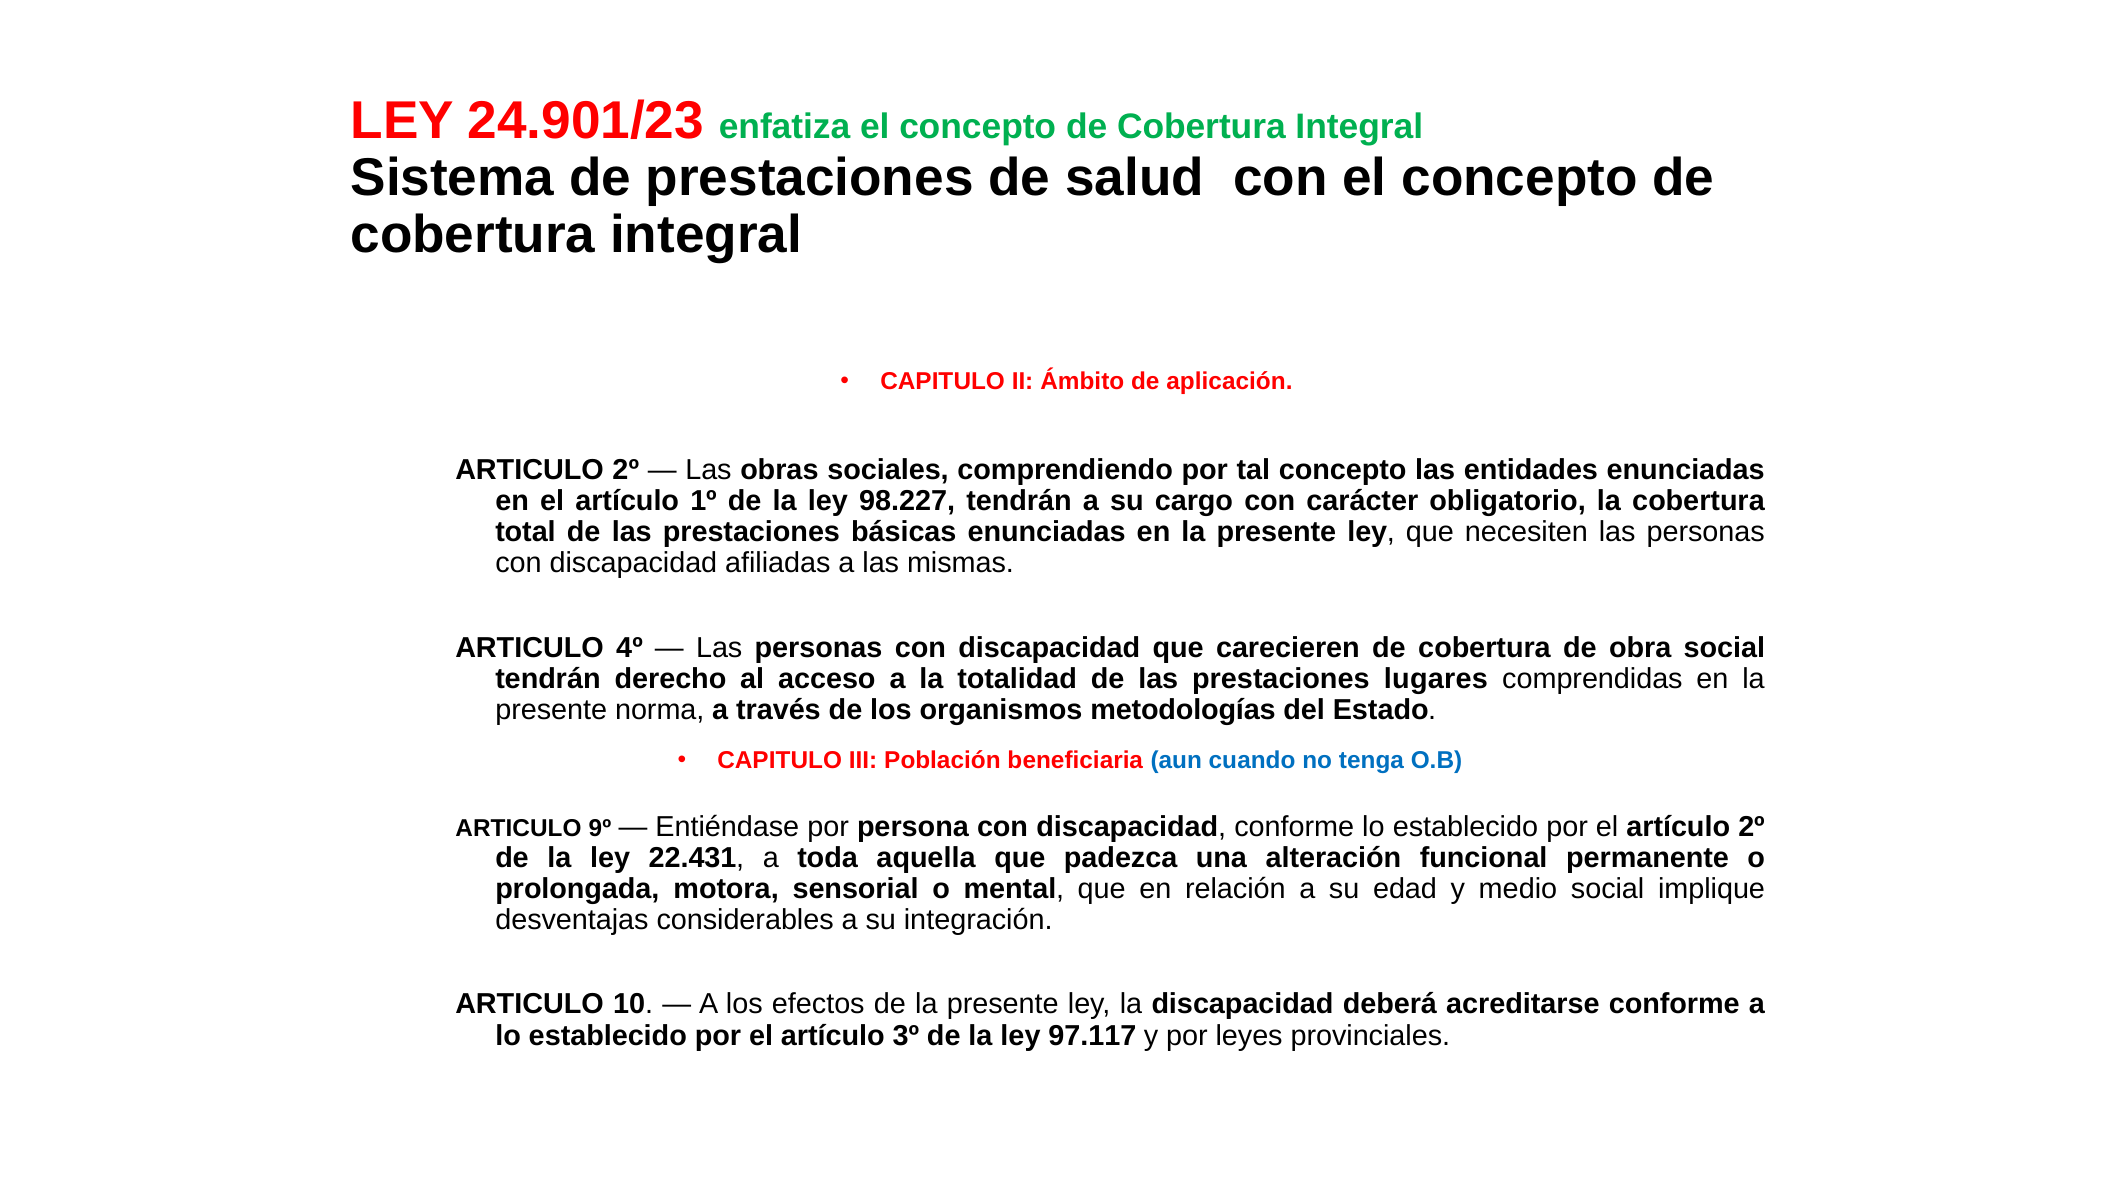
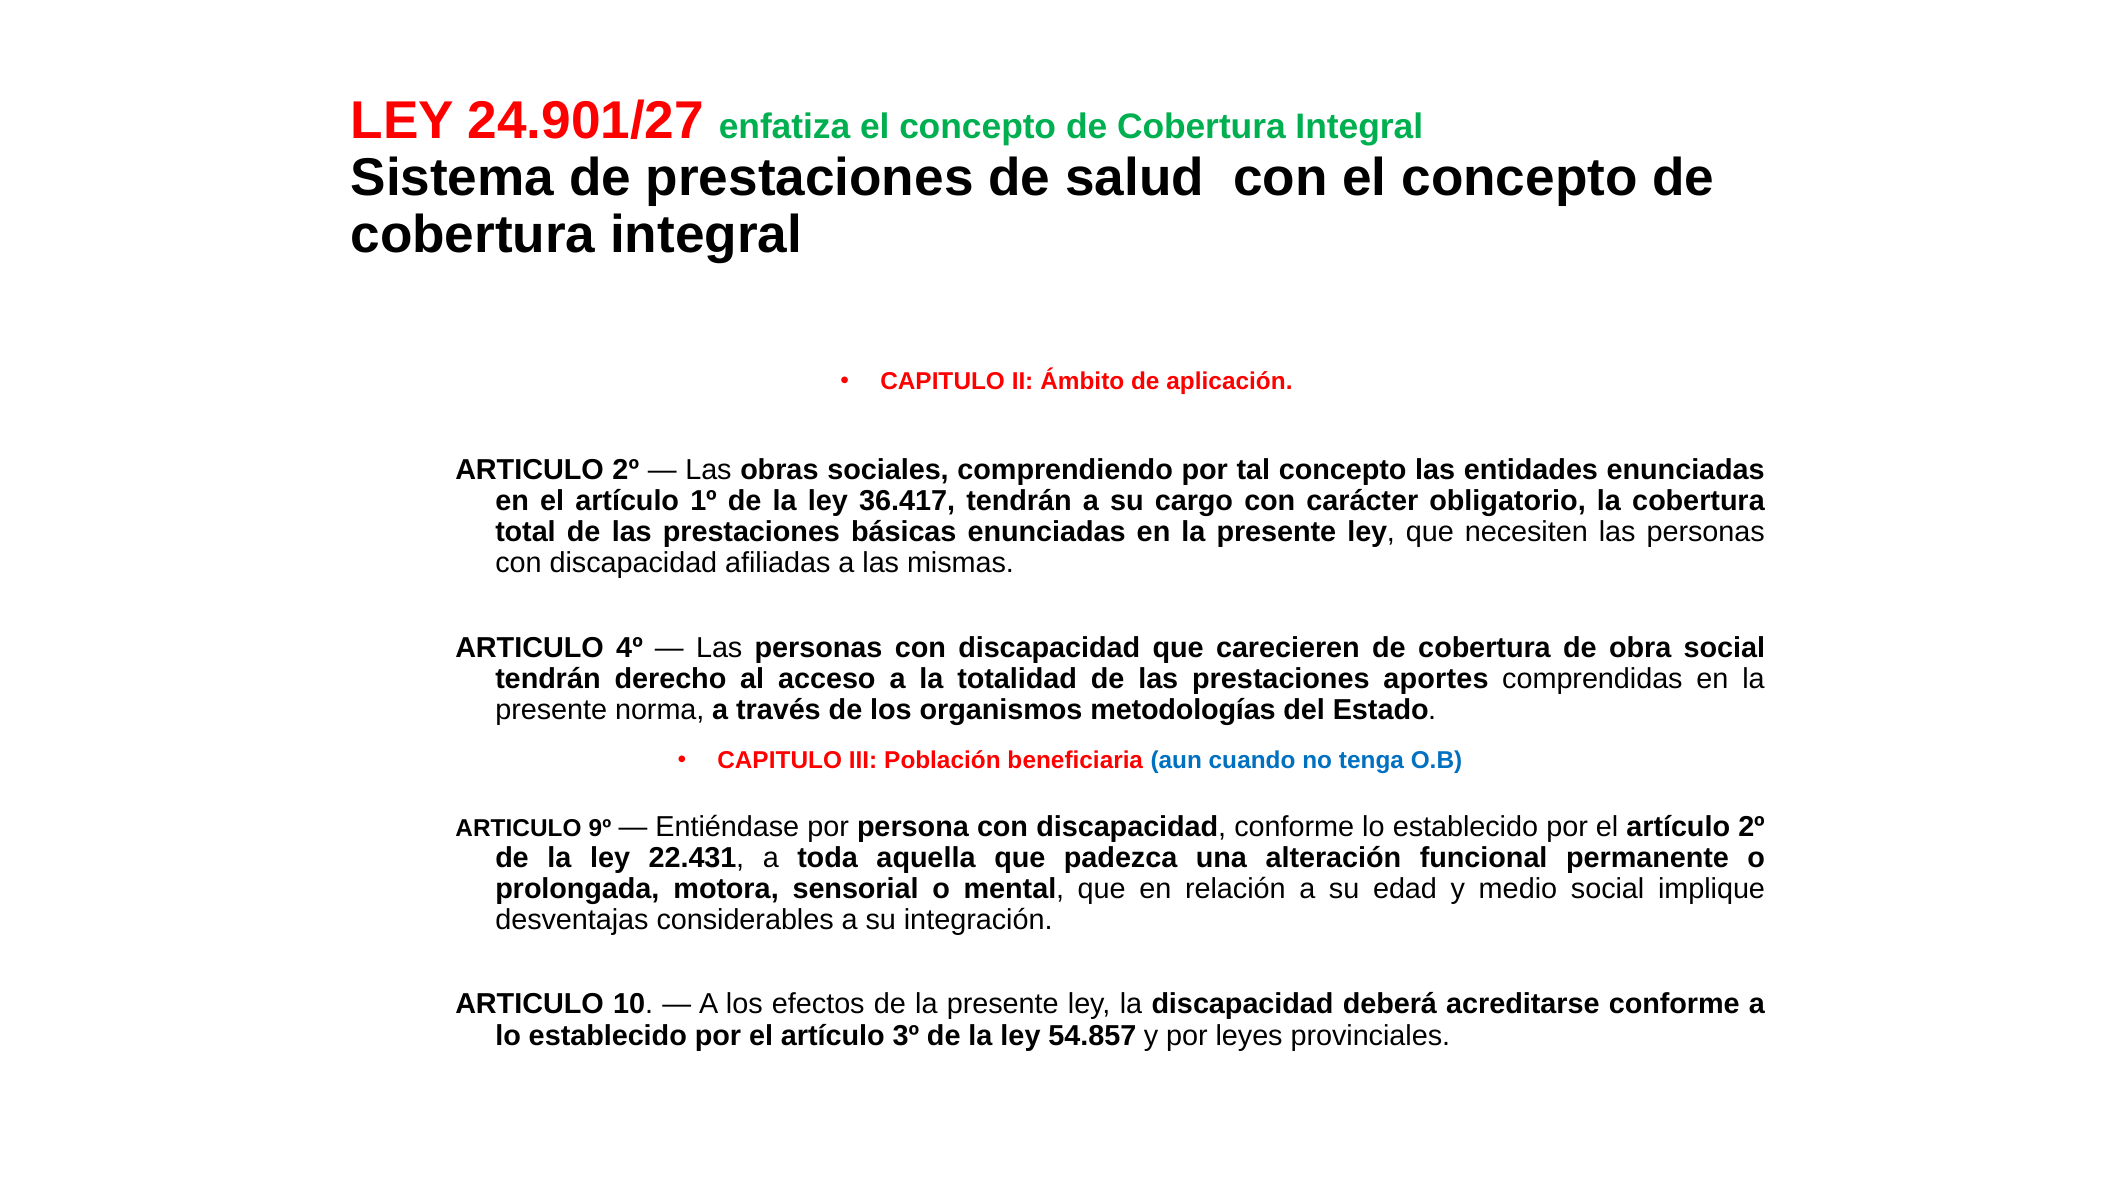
24.901/23: 24.901/23 -> 24.901/27 (586, 121)
98.227: 98.227 -> 36.417 (907, 501)
lugares: lugares -> aportes (1436, 679)
97.117: 97.117 -> 54.857 (1092, 1036)
